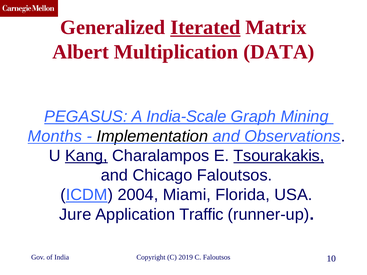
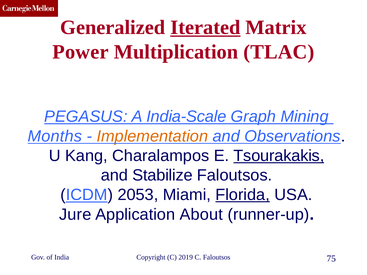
Albert: Albert -> Power (81, 52)
DATA: DATA -> TLAC (279, 52)
Implementation colour: black -> orange (152, 136)
Kang underline: present -> none (86, 156)
Chicago: Chicago -> Stabilize (163, 175)
2004: 2004 -> 2053 (138, 195)
Florida underline: none -> present (243, 195)
Traffic: Traffic -> About (201, 215)
10: 10 -> 75 (331, 259)
